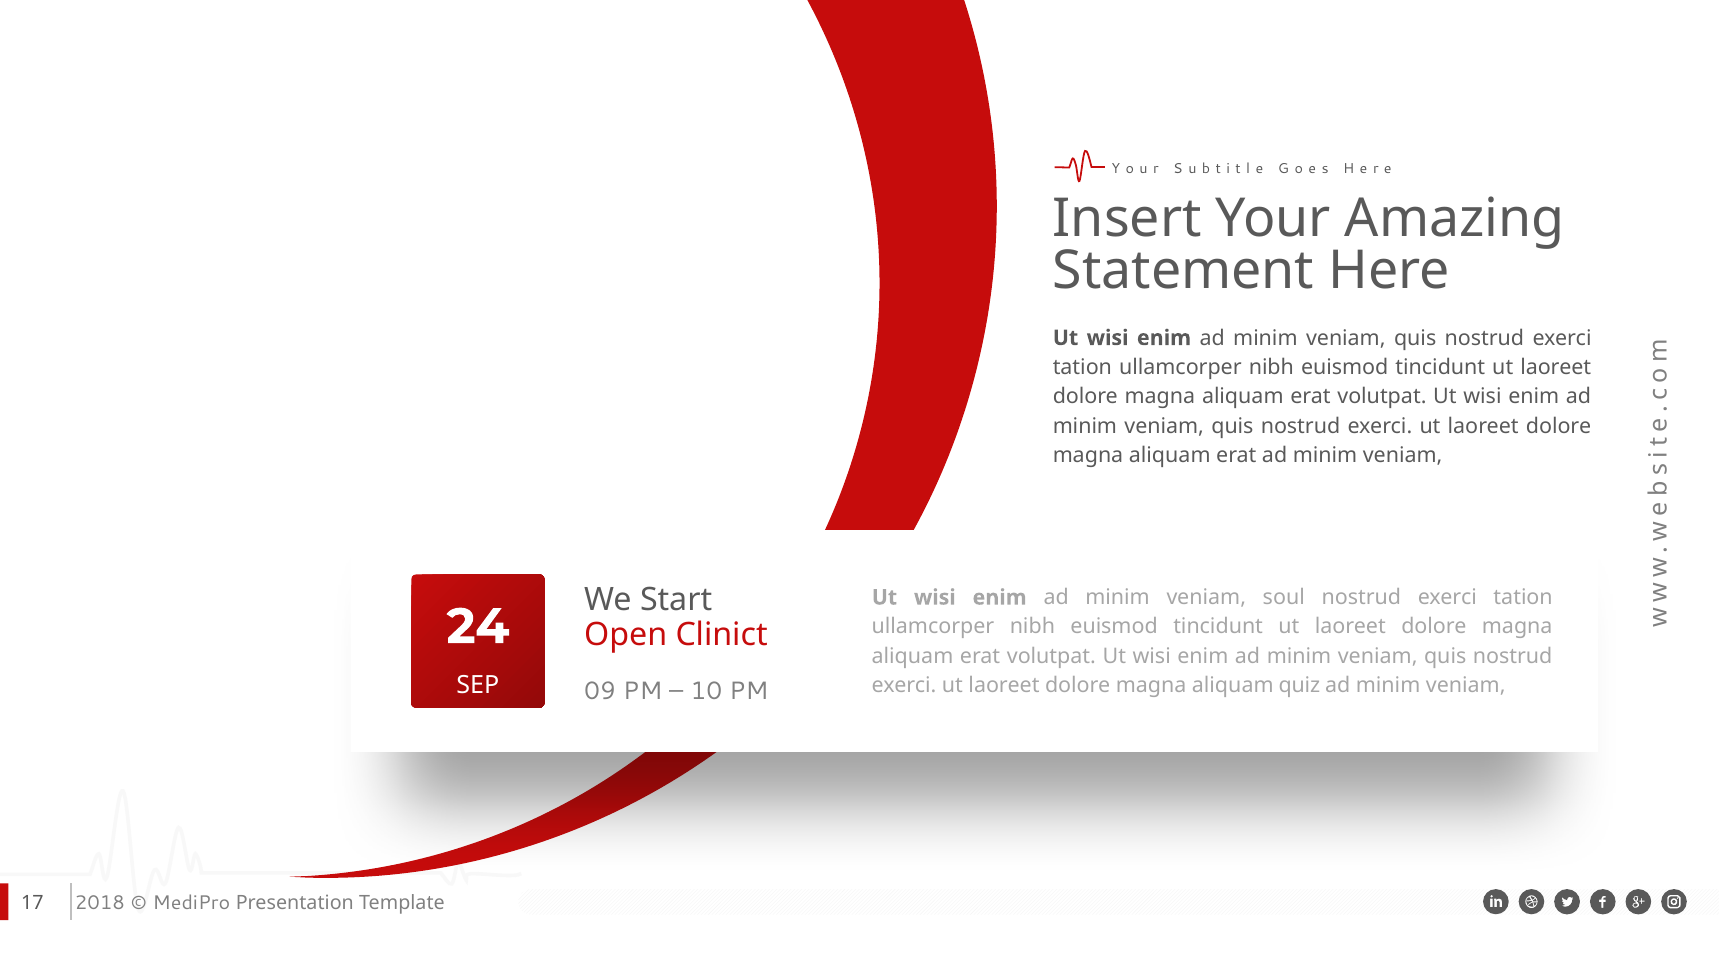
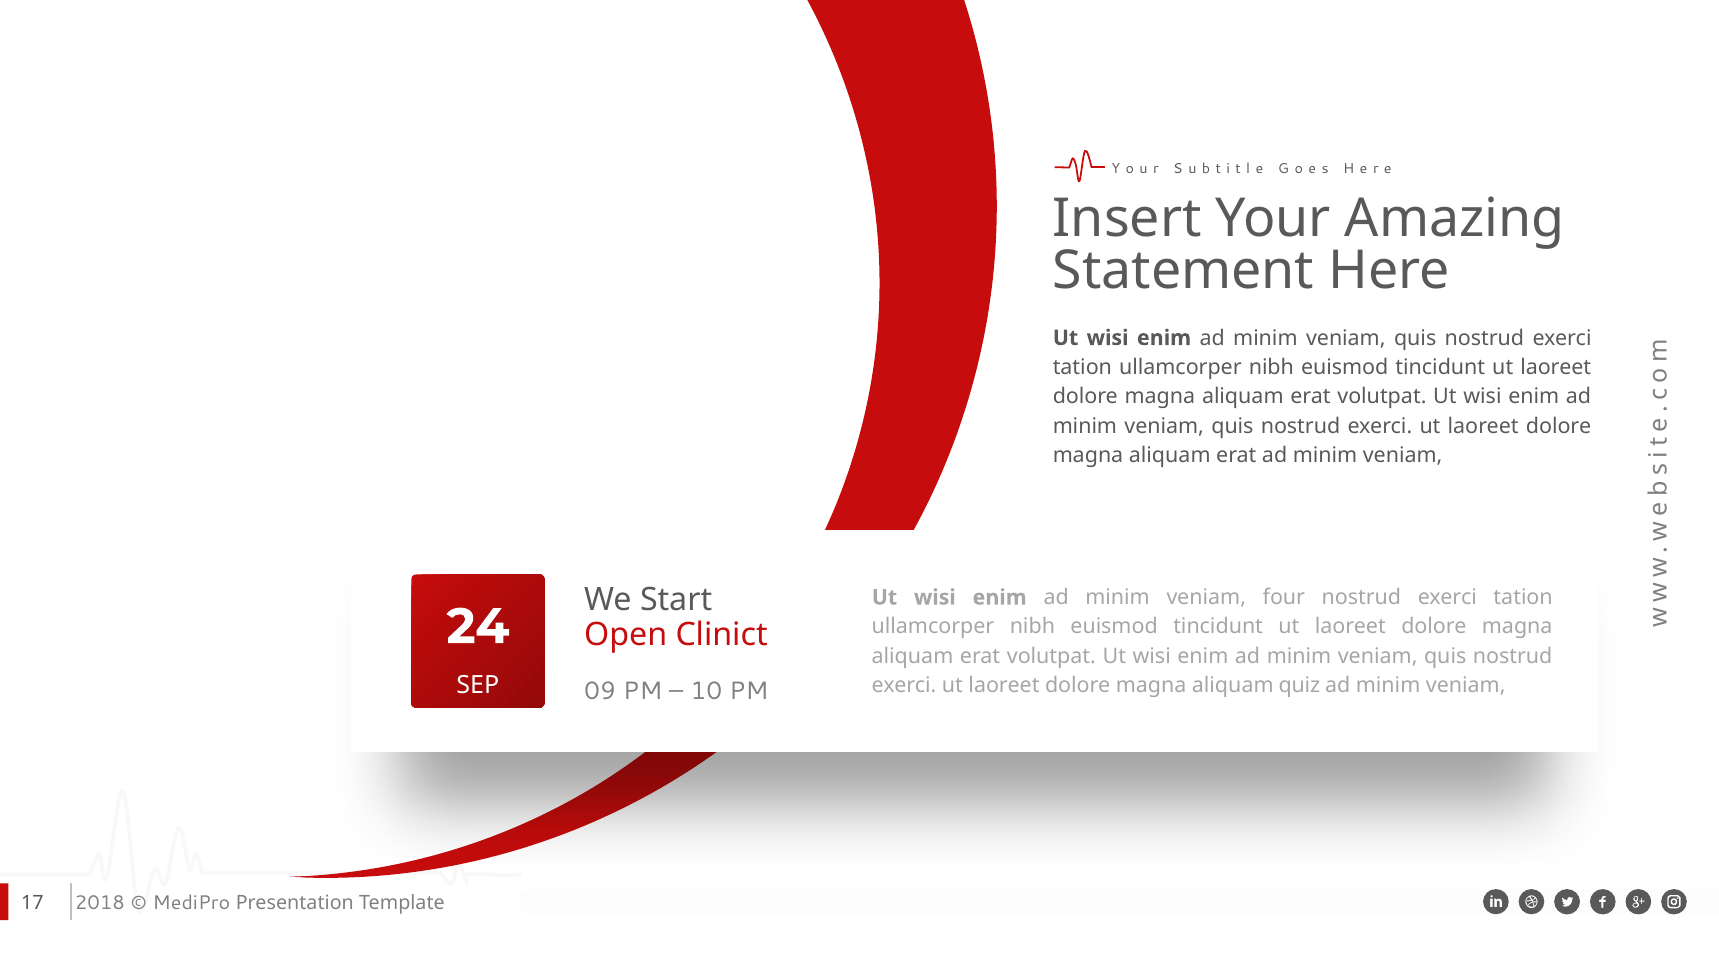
soul: soul -> four (1284, 597)
